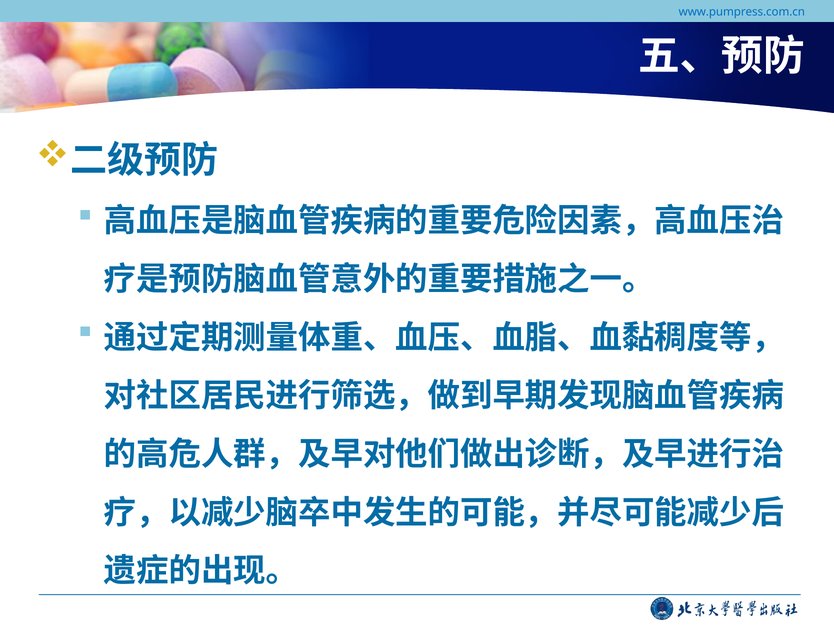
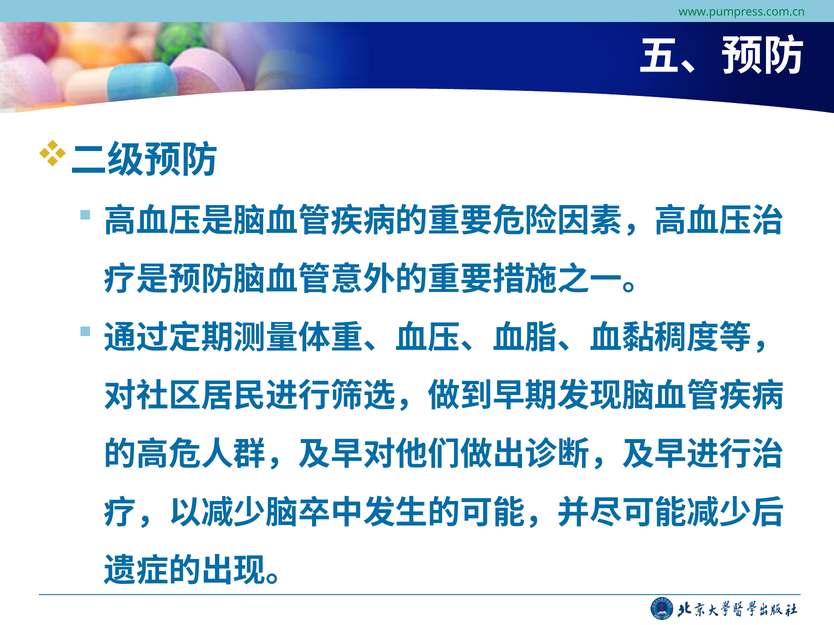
www.pumpress.com.cn colour: blue -> green (742, 12)
